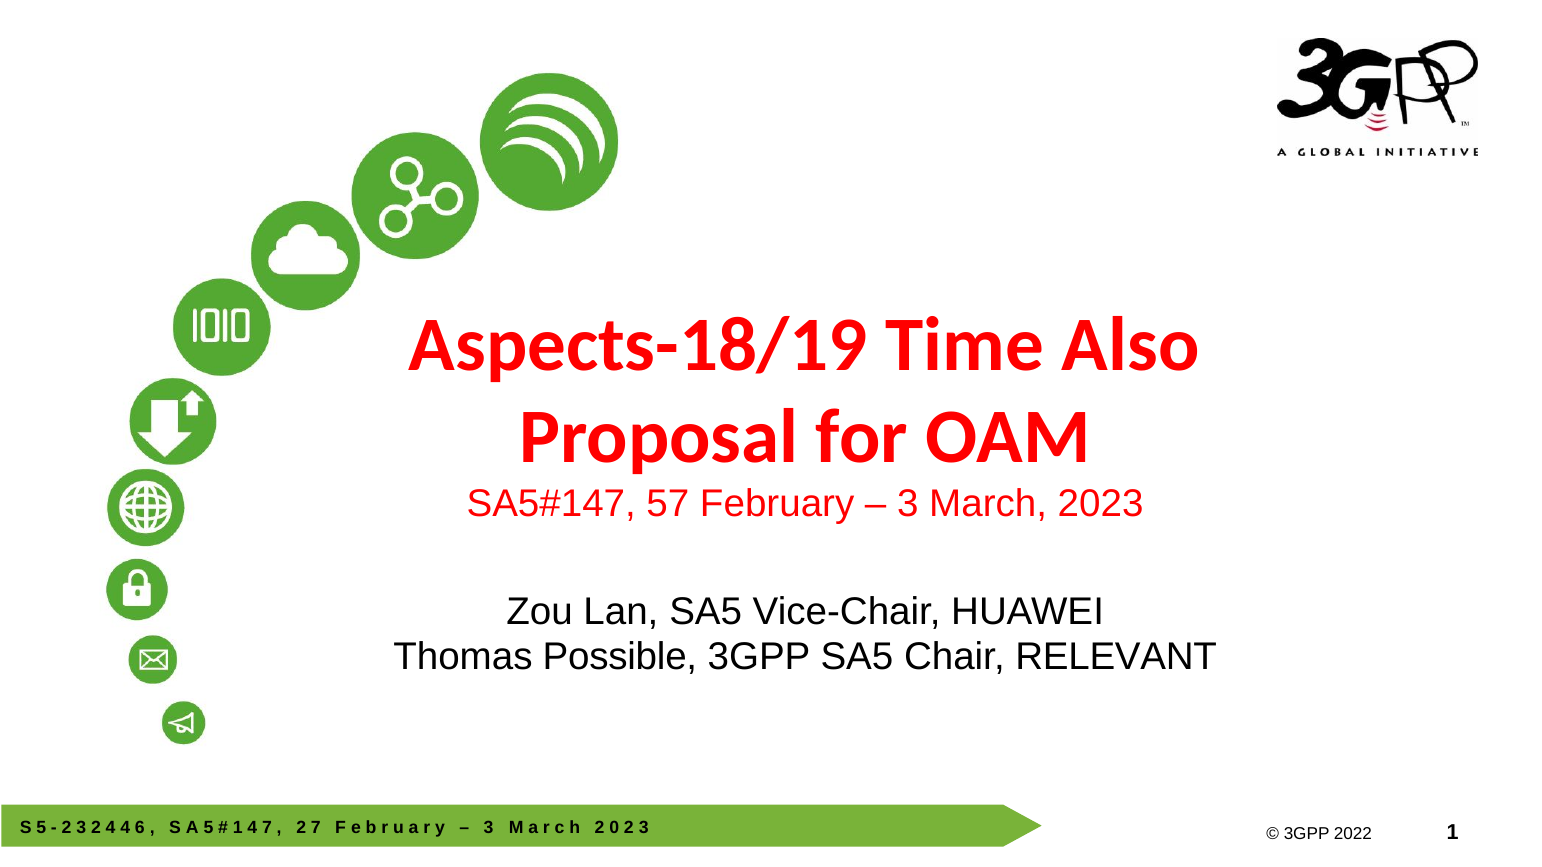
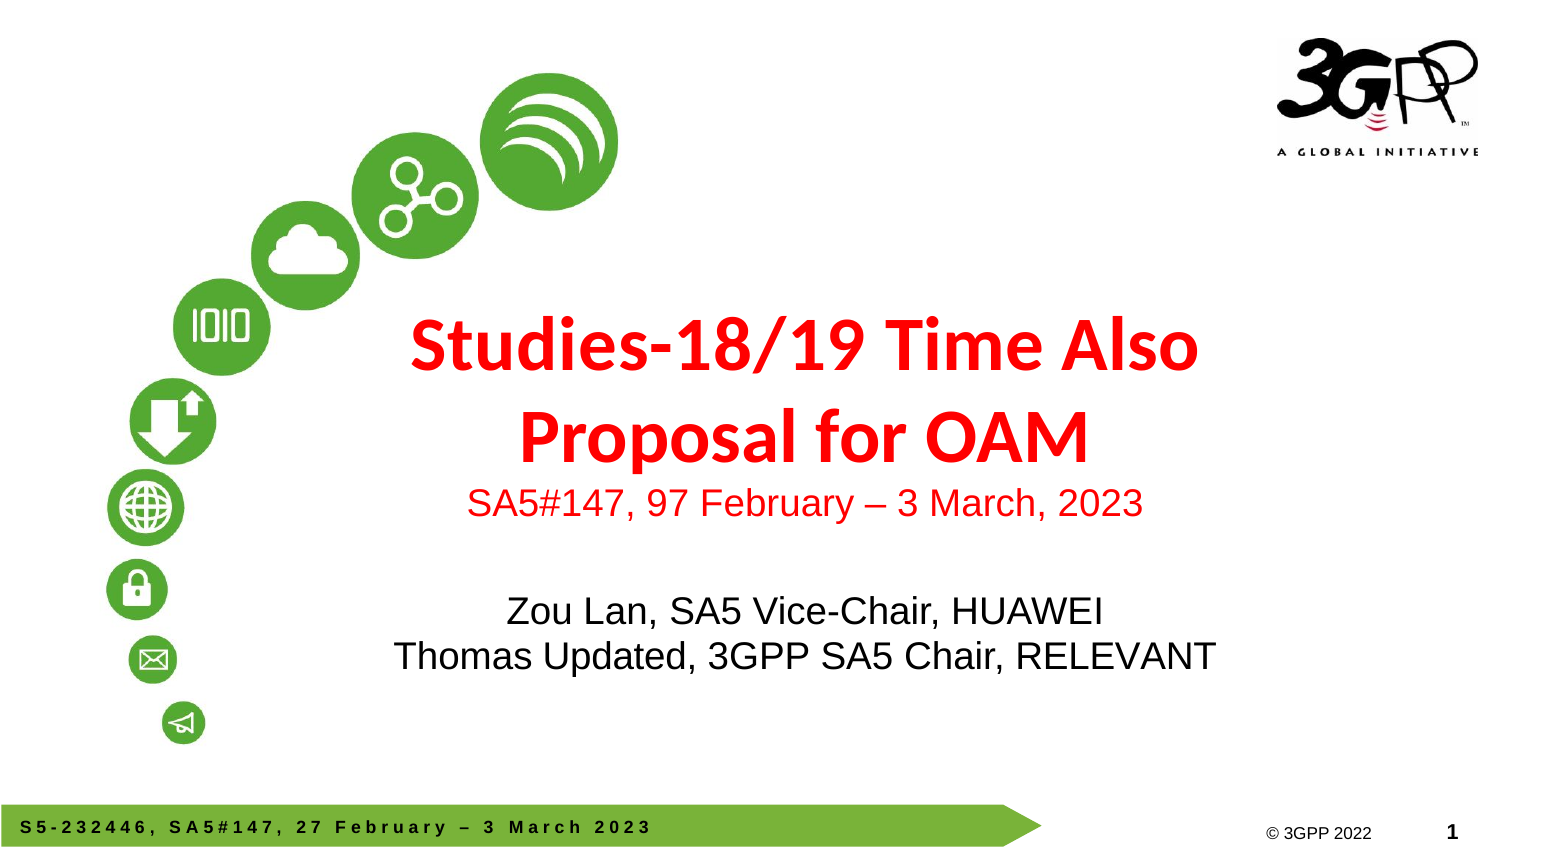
Aspects-18/19: Aspects-18/19 -> Studies-18/19 (638, 345)
57: 57 -> 97 (668, 504)
Possible: Possible -> Updated (620, 657)
